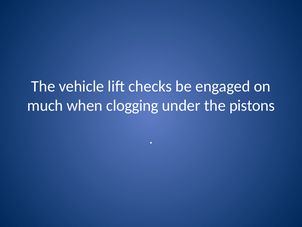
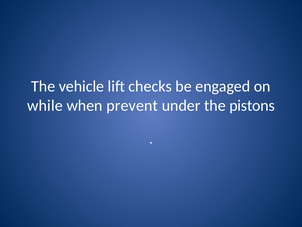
much: much -> while (45, 105)
clogging: clogging -> prevent (132, 105)
